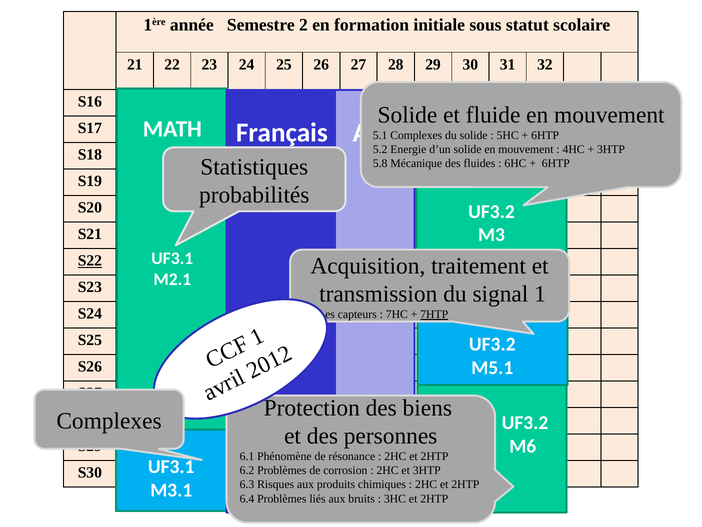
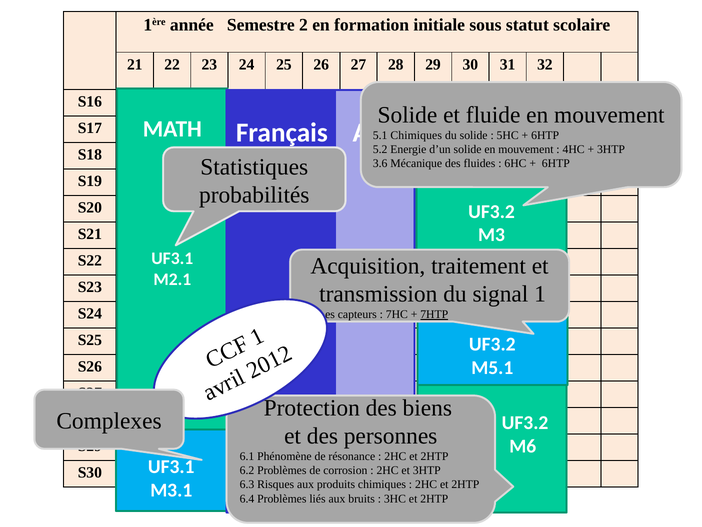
Complexes: Complexes -> Chimiques (416, 135)
5.8: 5.8 -> 3.6 (380, 163)
S22 underline: present -> none (90, 260)
